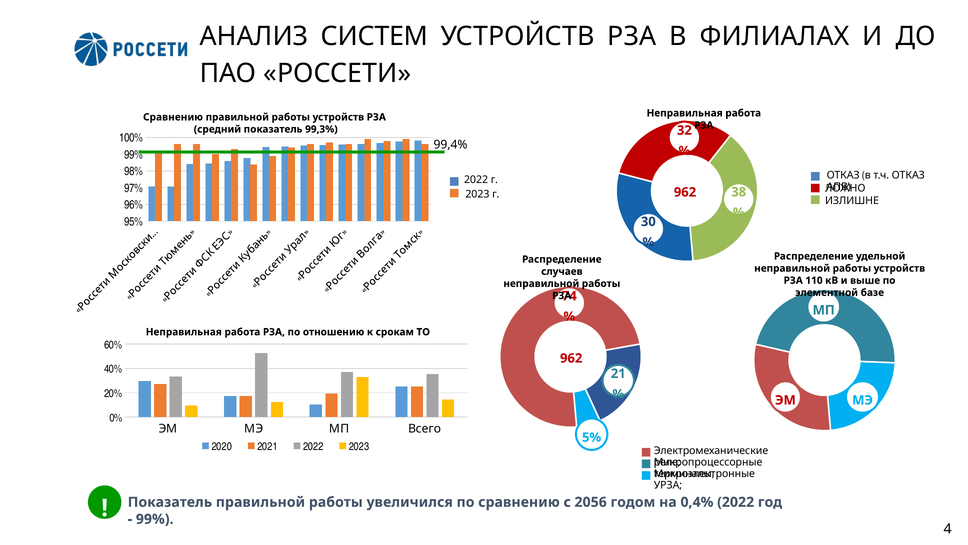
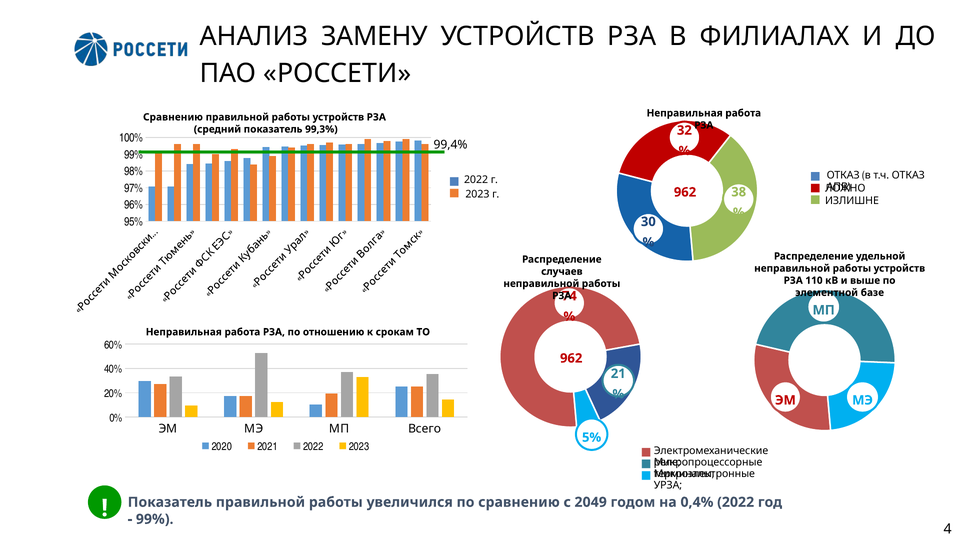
СИСТЕМ: СИСТЕМ -> ЗАМЕНУ (375, 37)
2056: 2056 -> 2049 (591, 502)
